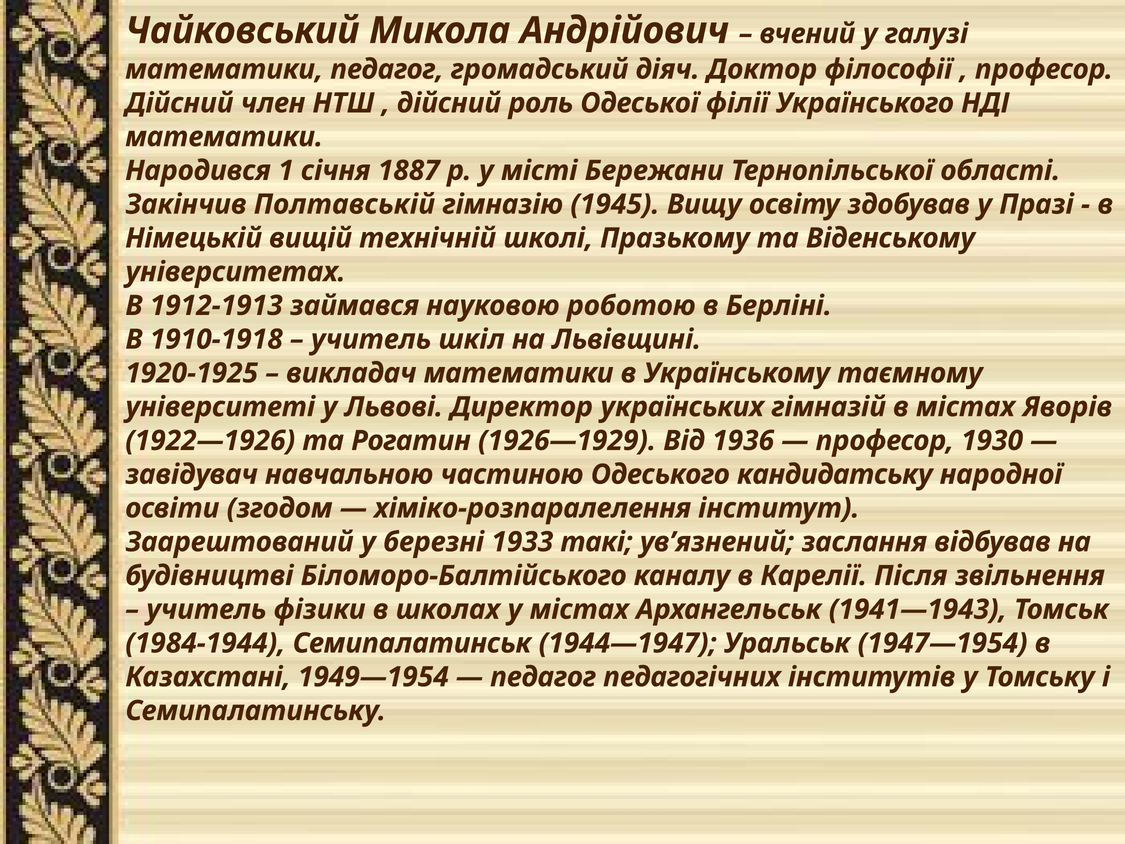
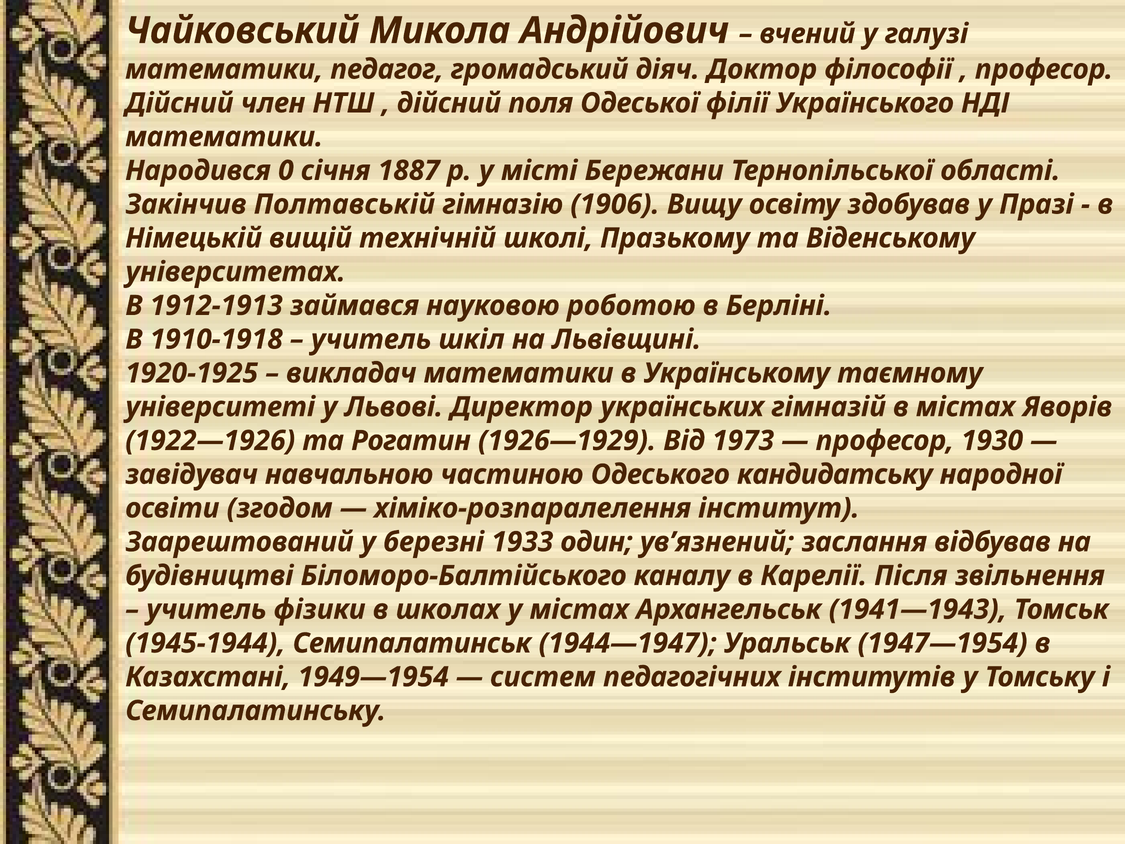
роль: роль -> поля (541, 103)
1: 1 -> 0 (286, 171)
1945: 1945 -> 1906 (615, 204)
1936: 1936 -> 1973 (743, 441)
такі: такі -> один (597, 542)
1984-1944: 1984-1944 -> 1945-1944 (205, 643)
педагог: педагог -> систем (543, 677)
